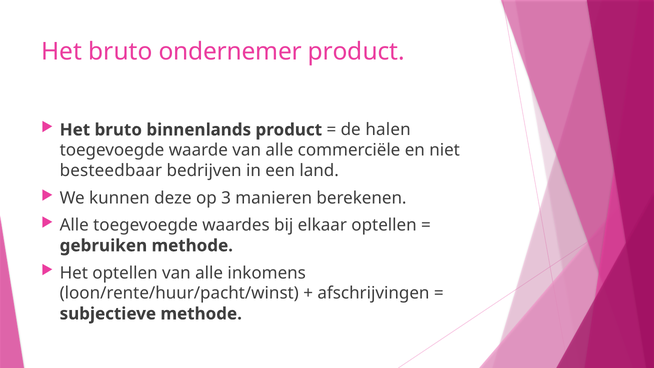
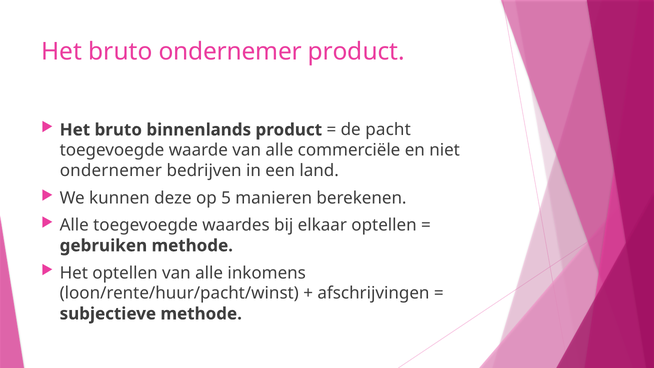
halen: halen -> pacht (388, 130)
besteedbaar: besteedbaar -> ondernemer (111, 171)
3: 3 -> 5 (226, 198)
